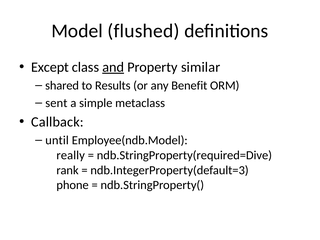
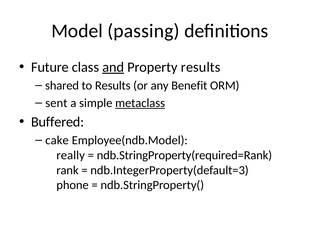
flushed: flushed -> passing (143, 31)
Except: Except -> Future (50, 67)
Property similar: similar -> results (201, 67)
metaclass underline: none -> present (140, 103)
Callback: Callback -> Buffered (58, 122)
until: until -> cake (57, 140)
ndb.StringProperty(required=Dive: ndb.StringProperty(required=Dive -> ndb.StringProperty(required=Rank (184, 155)
